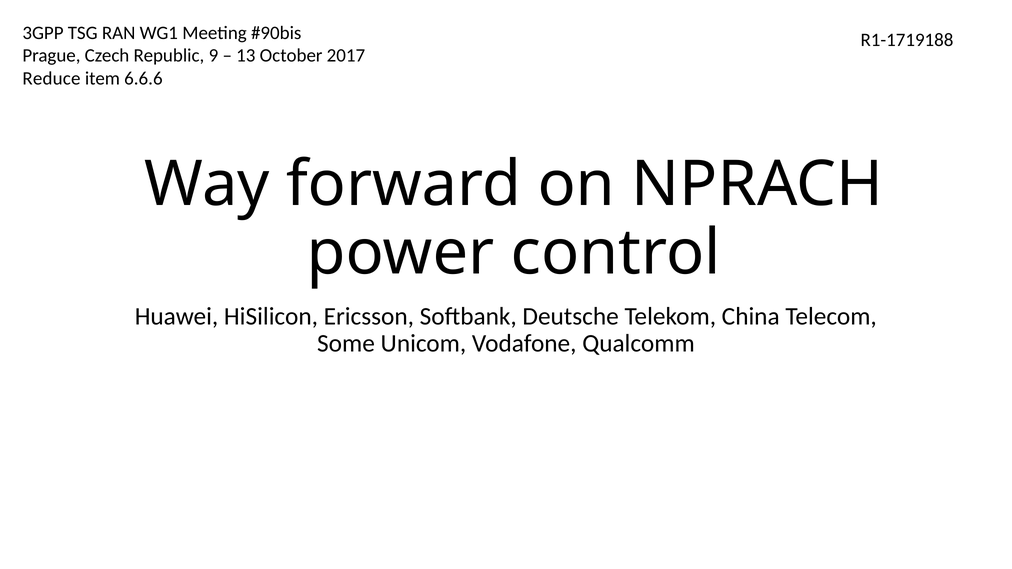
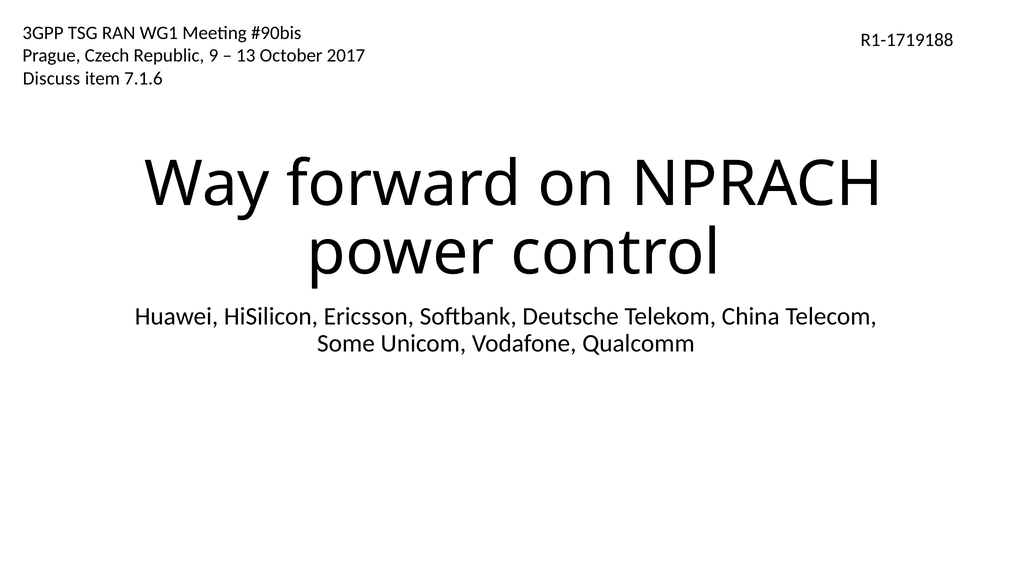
Reduce: Reduce -> Discuss (51, 78)
6.6.6: 6.6.6 -> 7.1.6 (143, 78)
